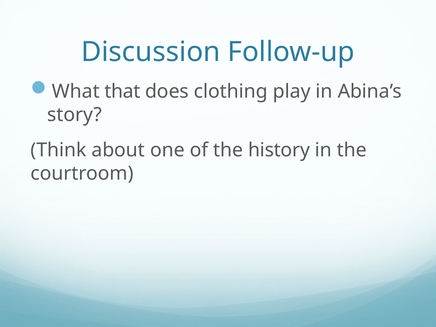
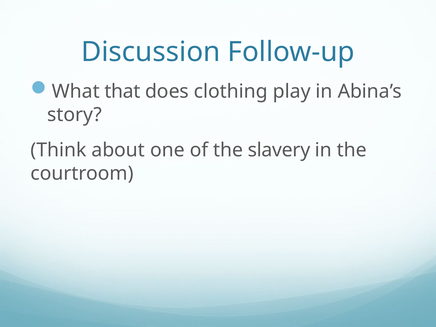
history: history -> slavery (279, 150)
